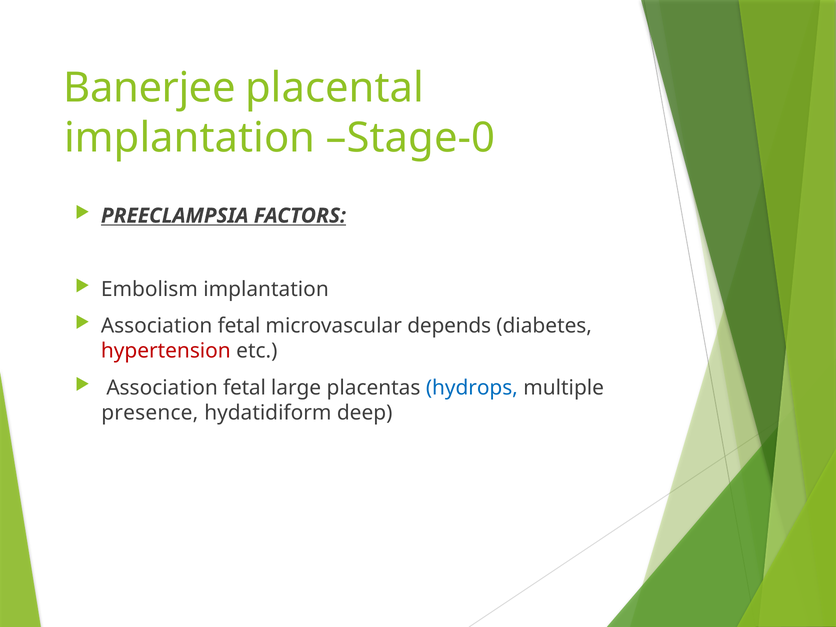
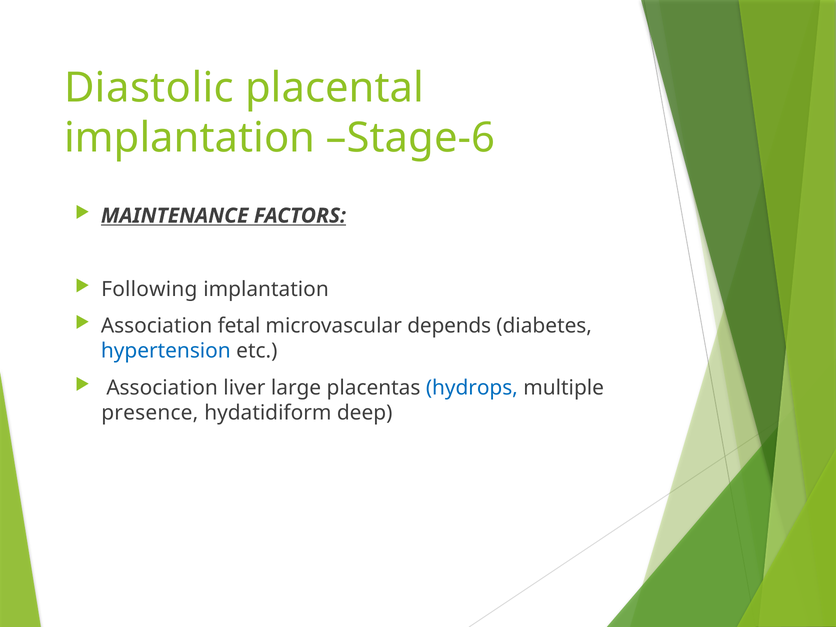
Banerjee: Banerjee -> Diastolic (149, 88)
Stage-0: Stage-0 -> Stage-6 (410, 138)
PREECLAMPSIA: PREECLAMPSIA -> MAINTENANCE (175, 216)
Embolism: Embolism -> Following (149, 289)
hypertension colour: red -> blue (166, 351)
fetal: fetal -> liver (244, 388)
